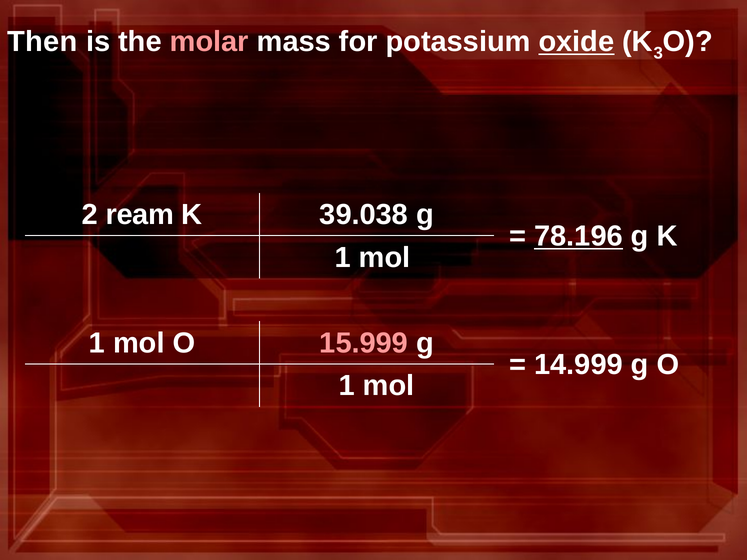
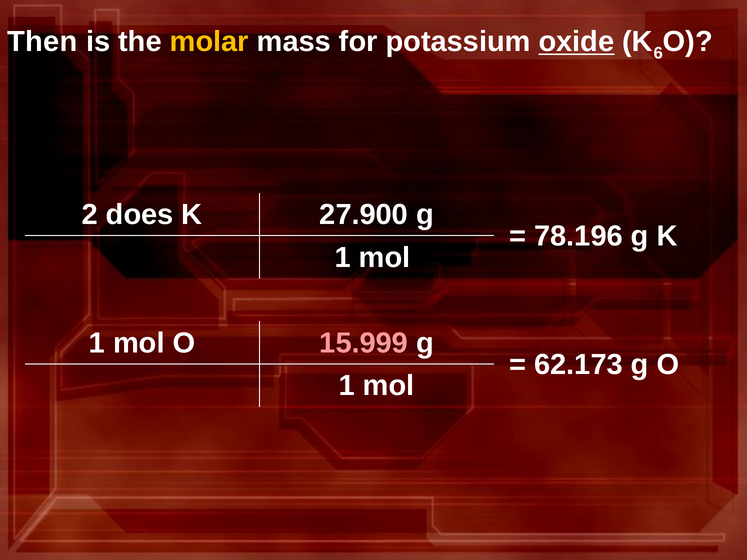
molar colour: pink -> yellow (209, 42)
3: 3 -> 6 (658, 53)
ream: ream -> does (140, 215)
39.038: 39.038 -> 27.900 (364, 215)
78.196 underline: present -> none (579, 236)
14.999: 14.999 -> 62.173 (579, 365)
